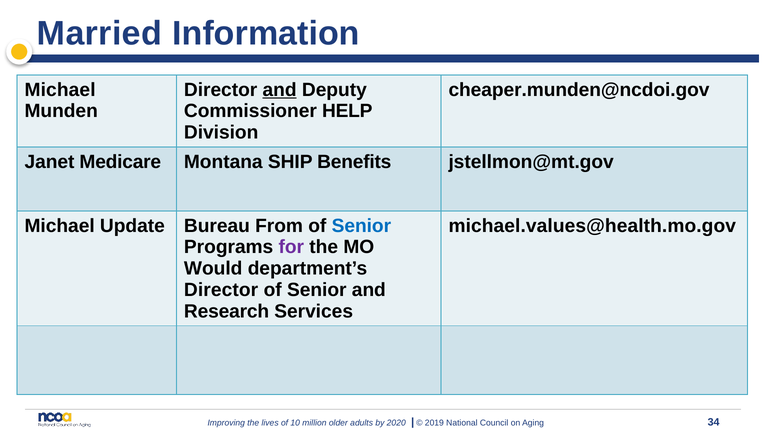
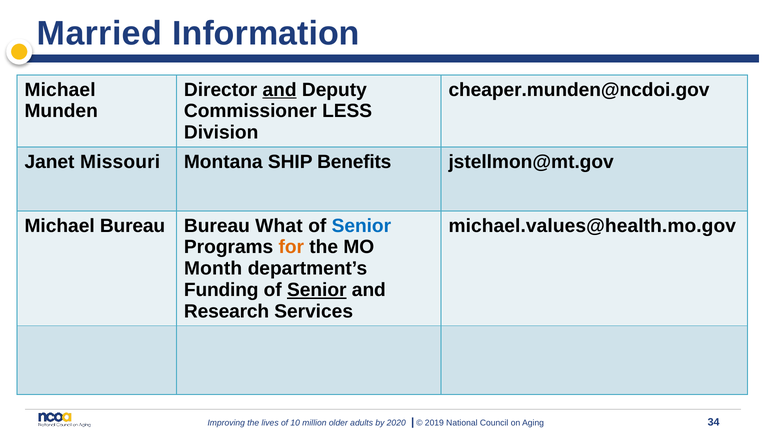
HELP: HELP -> LESS (347, 111)
Medicare: Medicare -> Missouri (120, 162)
Michael Update: Update -> Bureau (133, 226)
From: From -> What (279, 226)
for colour: purple -> orange (291, 247)
Would: Would -> Month (213, 269)
Director: Director -> Funding (221, 290)
Senior underline: none -> present (317, 290)
